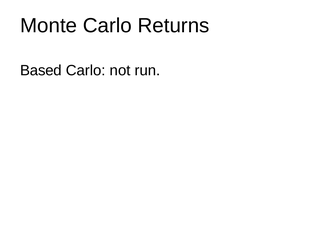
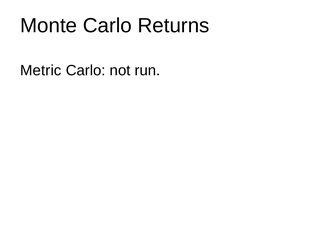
Based: Based -> Metric (41, 70)
